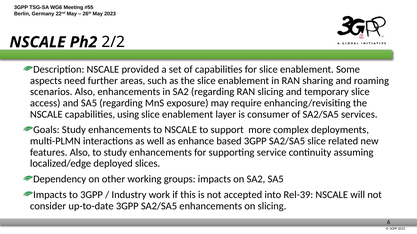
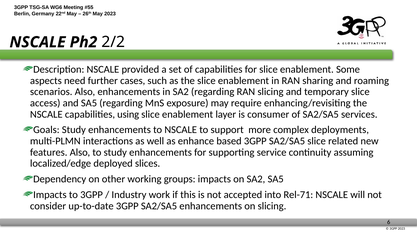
areas: areas -> cases (133, 81)
Rel-39: Rel-39 -> Rel-71 (298, 195)
